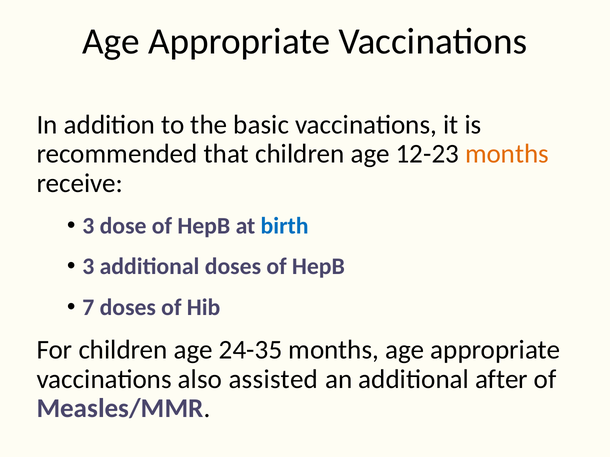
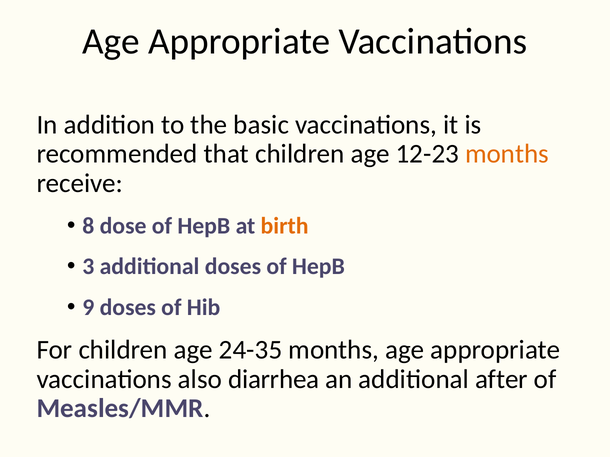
3: 3 -> 8 (88, 226)
birth colour: blue -> orange (285, 226)
7: 7 -> 9 (88, 308)
assisted: assisted -> diarrhea (274, 380)
